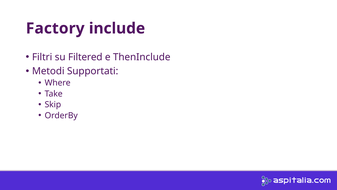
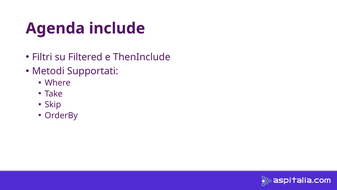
Factory: Factory -> Agenda (55, 28)
